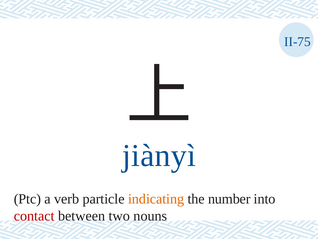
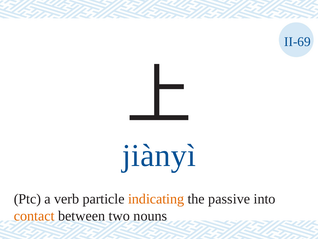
II-75: II-75 -> II-69 (297, 42)
number: number -> passive (229, 198)
contact colour: red -> orange (34, 215)
